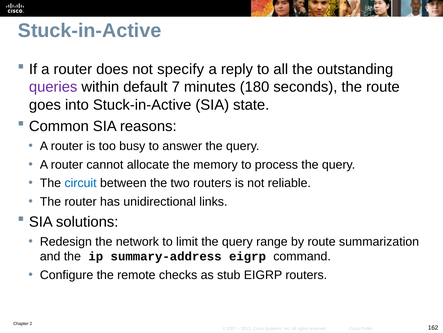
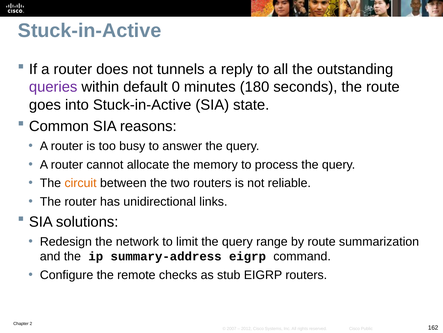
specify: specify -> tunnels (181, 69)
7: 7 -> 0 (176, 87)
circuit colour: blue -> orange (81, 183)
